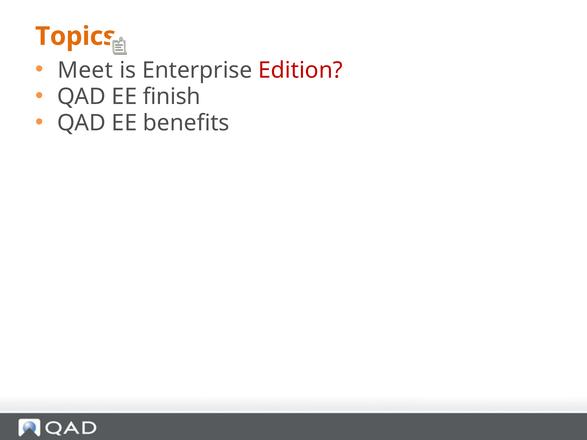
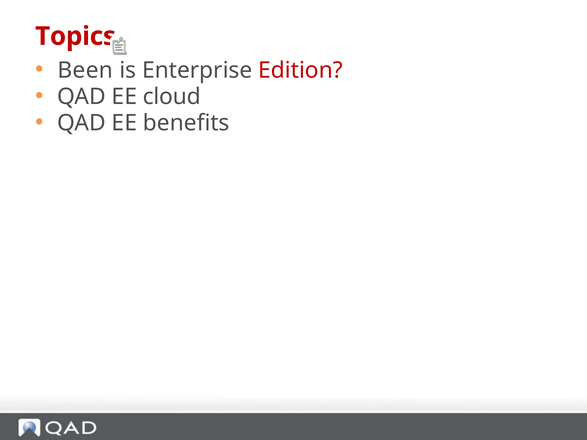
Topics colour: orange -> red (76, 36)
Meet: Meet -> Been (85, 70)
finish: finish -> cloud (172, 97)
